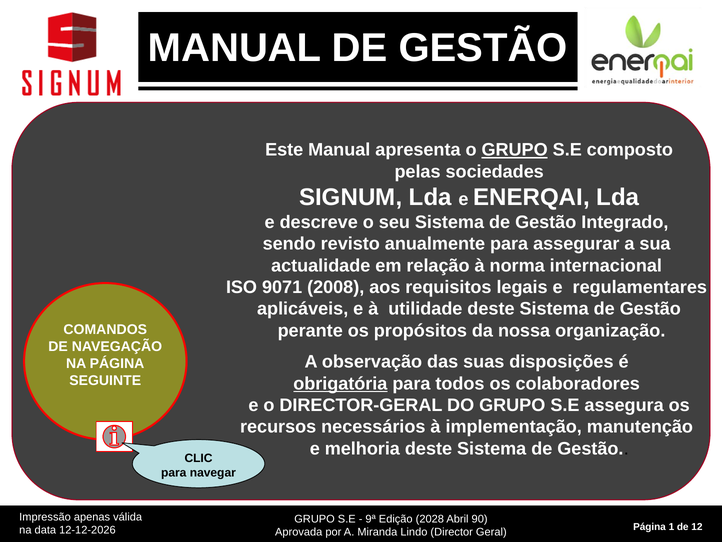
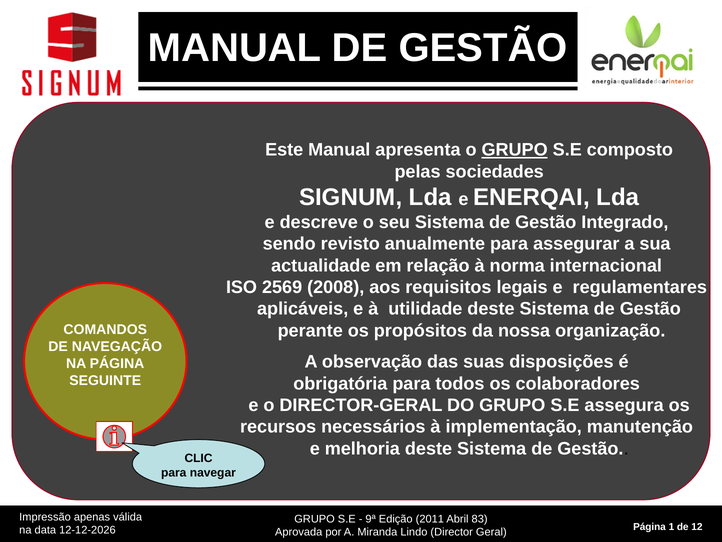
9071: 9071 -> 2569 (282, 287)
obrigatória underline: present -> none (340, 383)
2028: 2028 -> 2011 (430, 518)
90: 90 -> 83 (480, 518)
